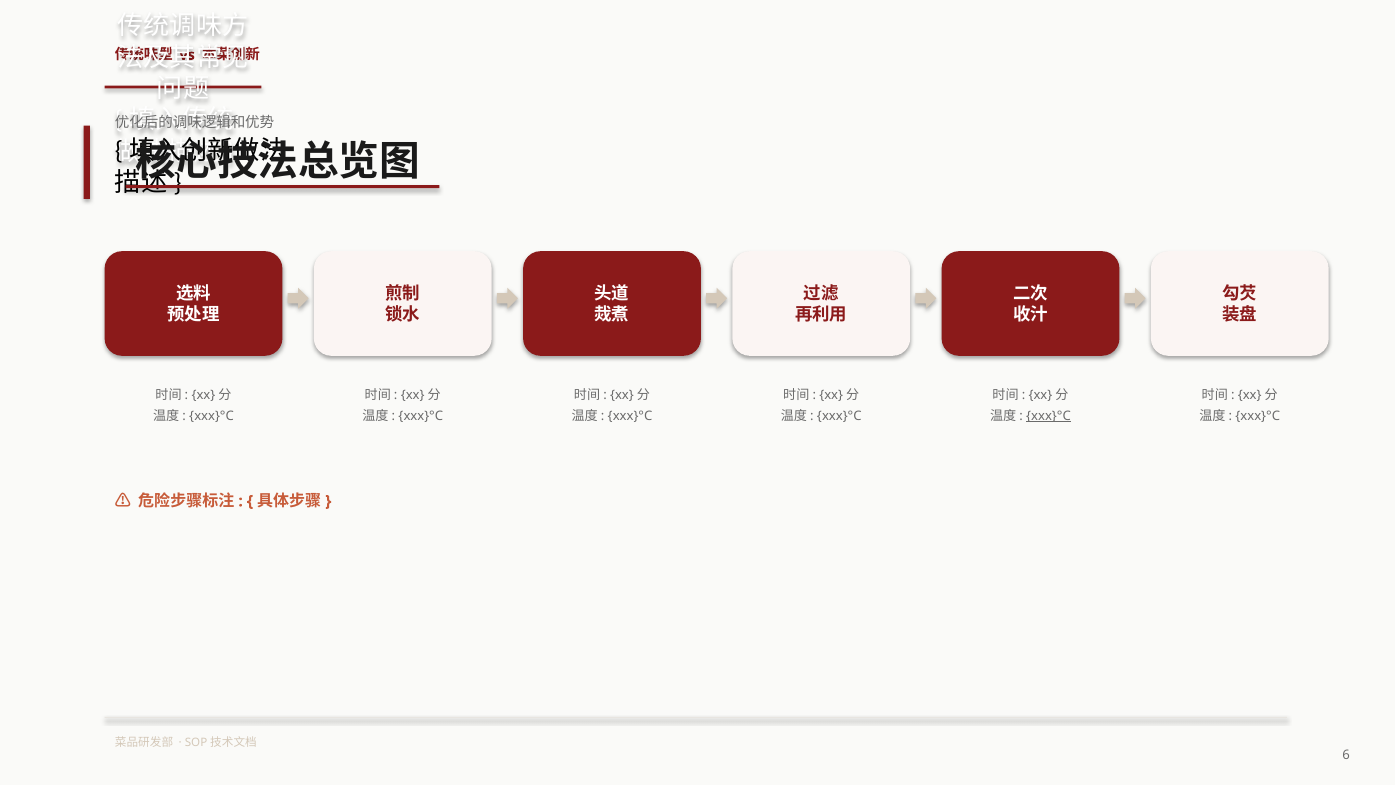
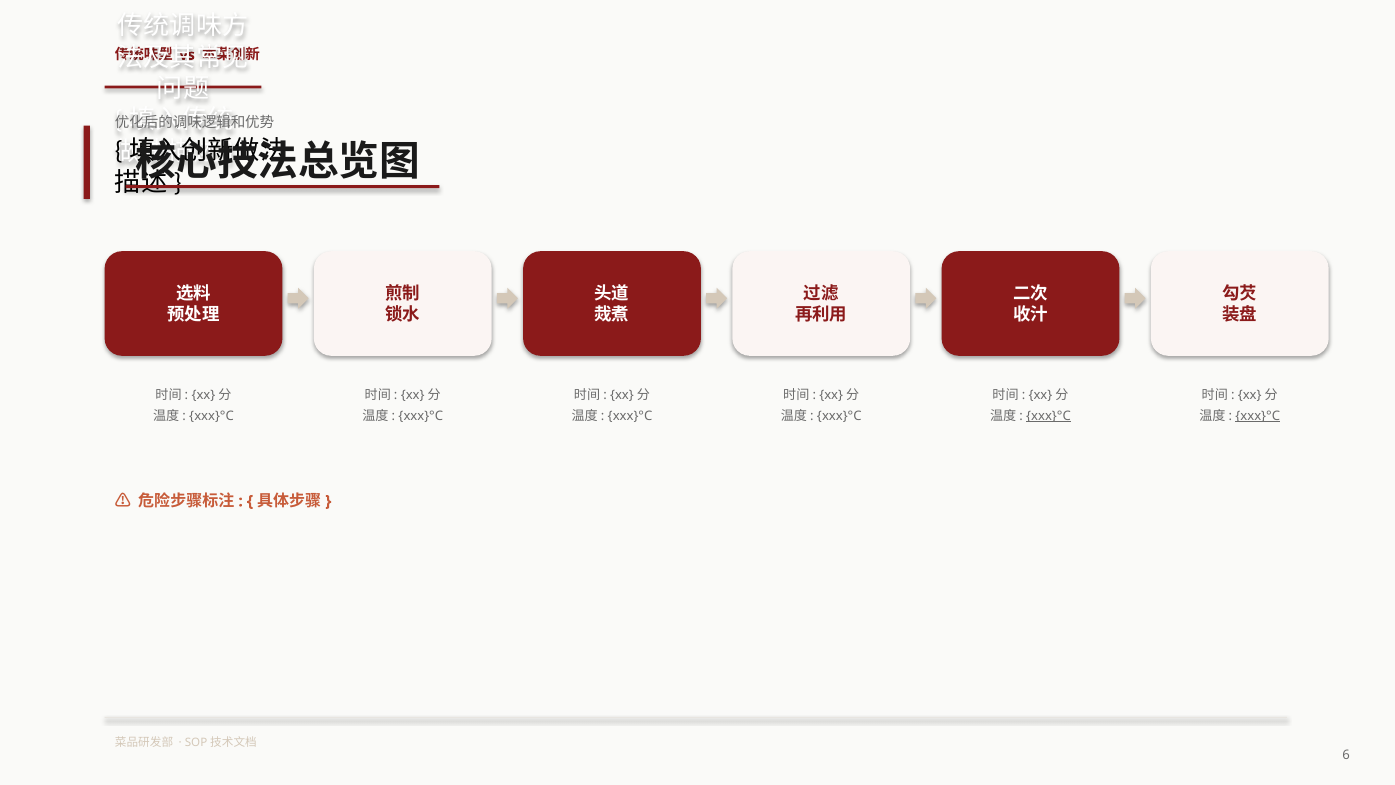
xxx}°C underline: none -> present (1258, 416)
